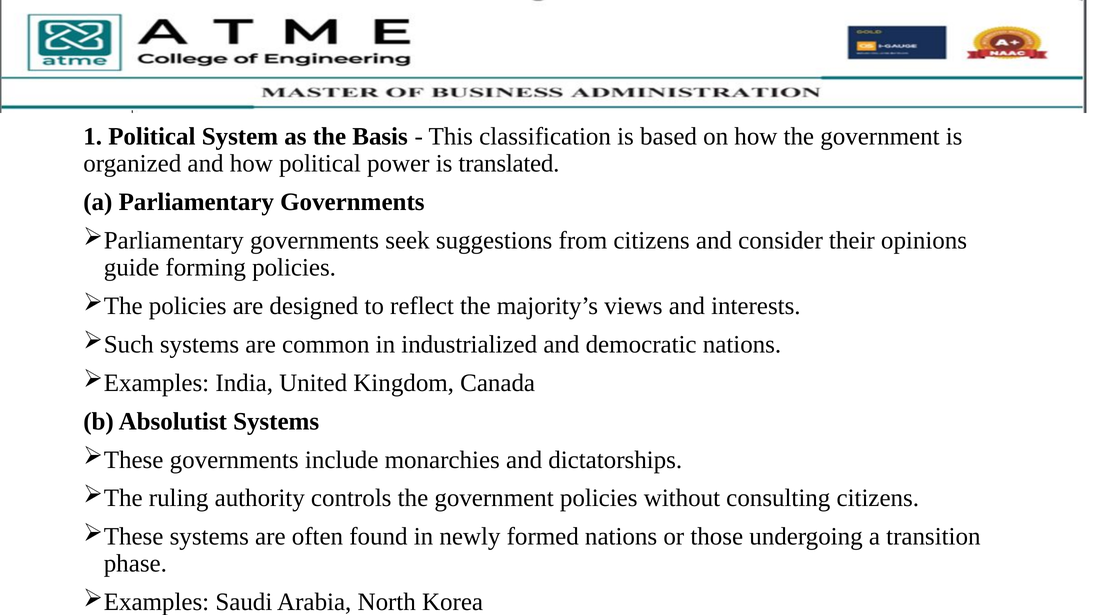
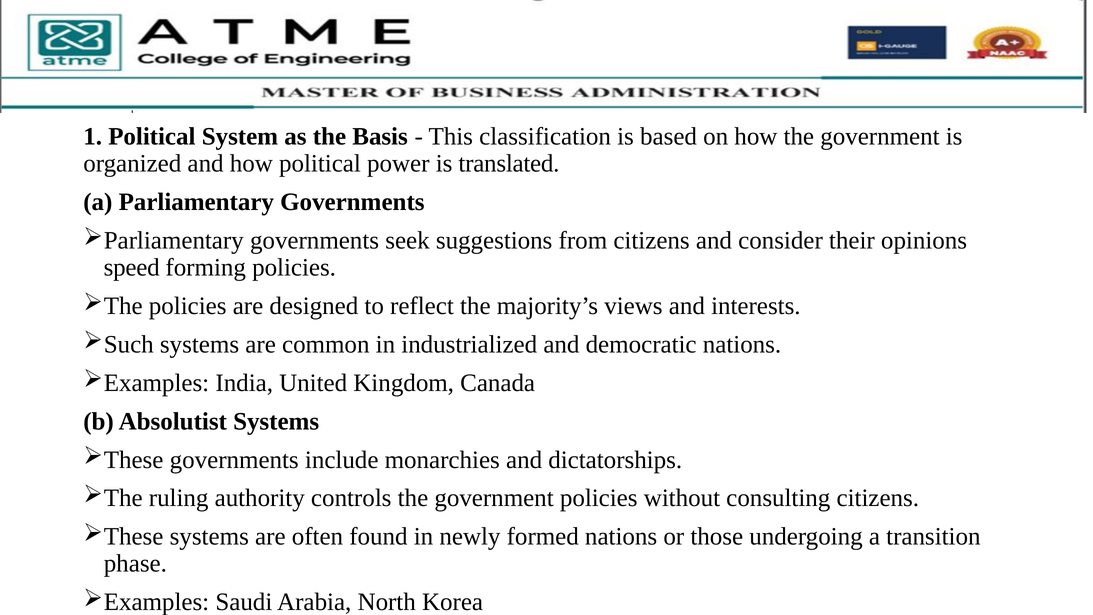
guide: guide -> speed (132, 267)
